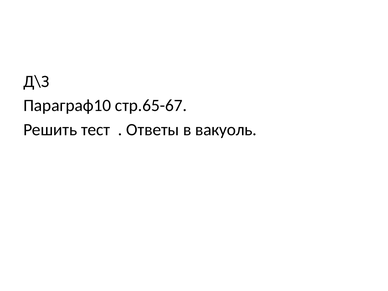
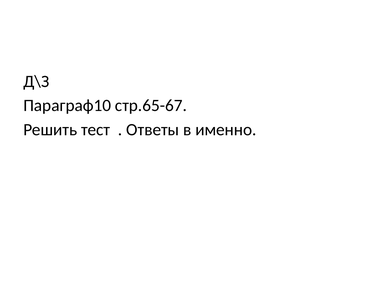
вакуоль: вакуоль -> именно (226, 130)
